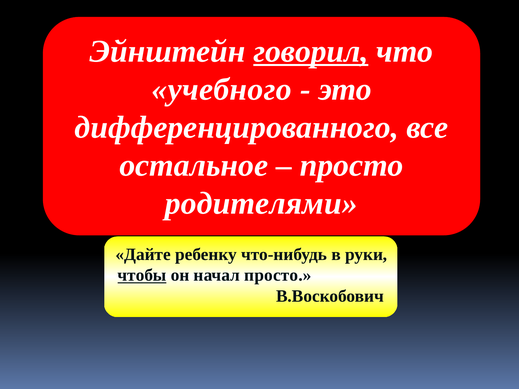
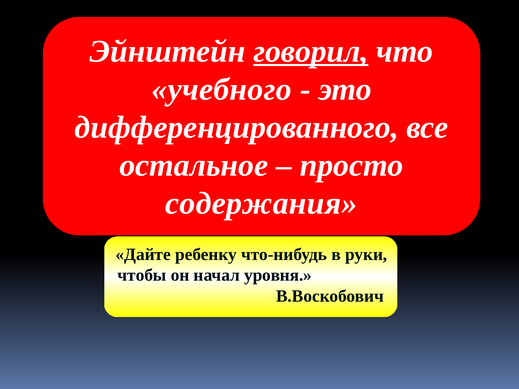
родителями: родителями -> содержания (261, 204)
чтобы underline: present -> none (142, 275)
начал просто: просто -> уровня (278, 275)
